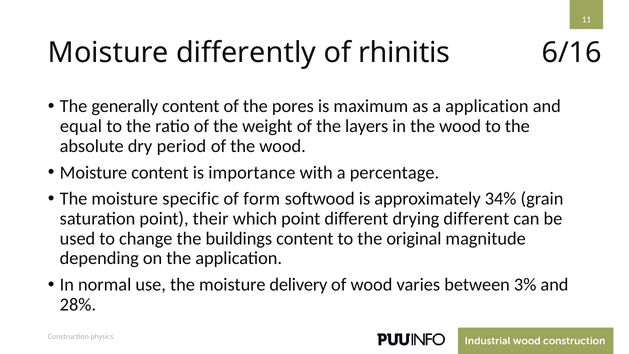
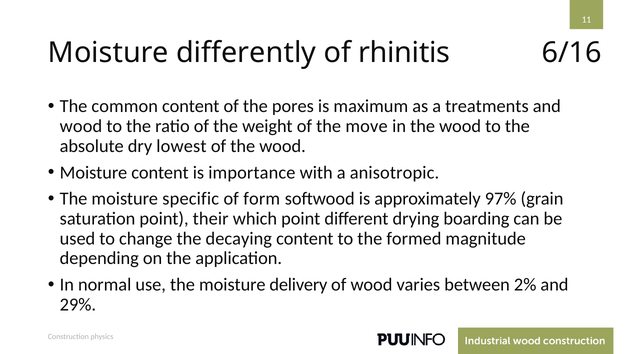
generally: generally -> common (125, 106)
a application: application -> treatments (487, 106)
equal: equal -> wood (81, 126)
layers: layers -> move (367, 126)
period: period -> lowest (181, 146)
percentage: percentage -> anisotropic (394, 172)
34%: 34% -> 97% (501, 199)
drying different: different -> boarding (476, 219)
buildings: buildings -> decaying (239, 238)
original: original -> formed (414, 238)
3%: 3% -> 2% (525, 285)
28%: 28% -> 29% (78, 304)
